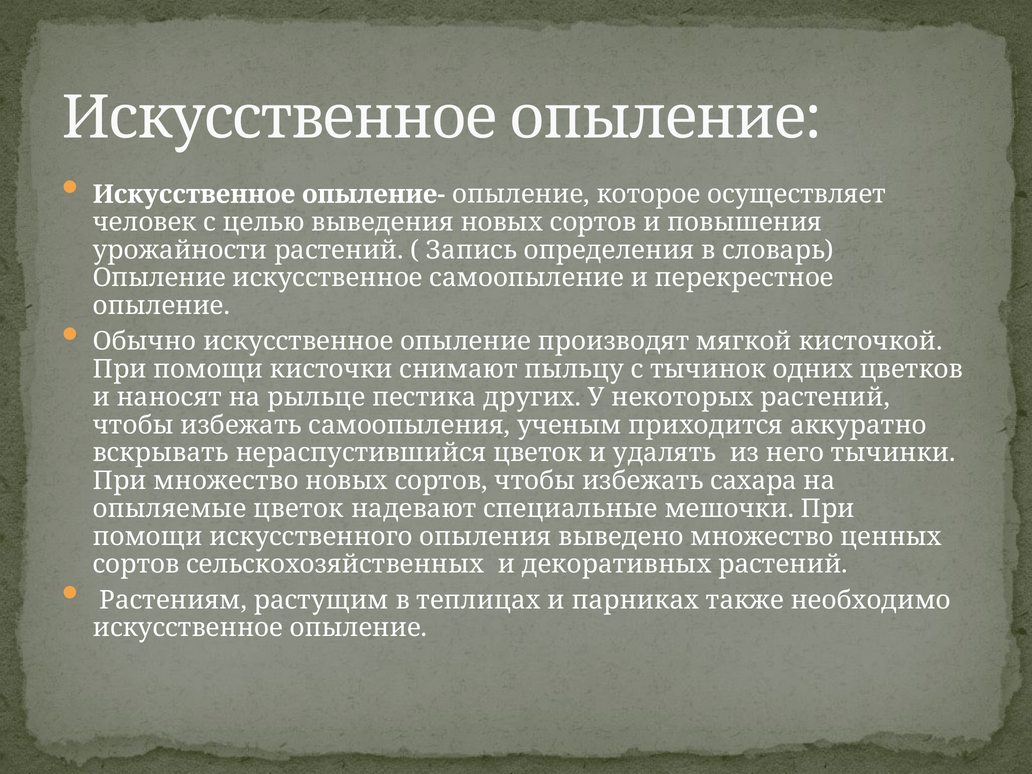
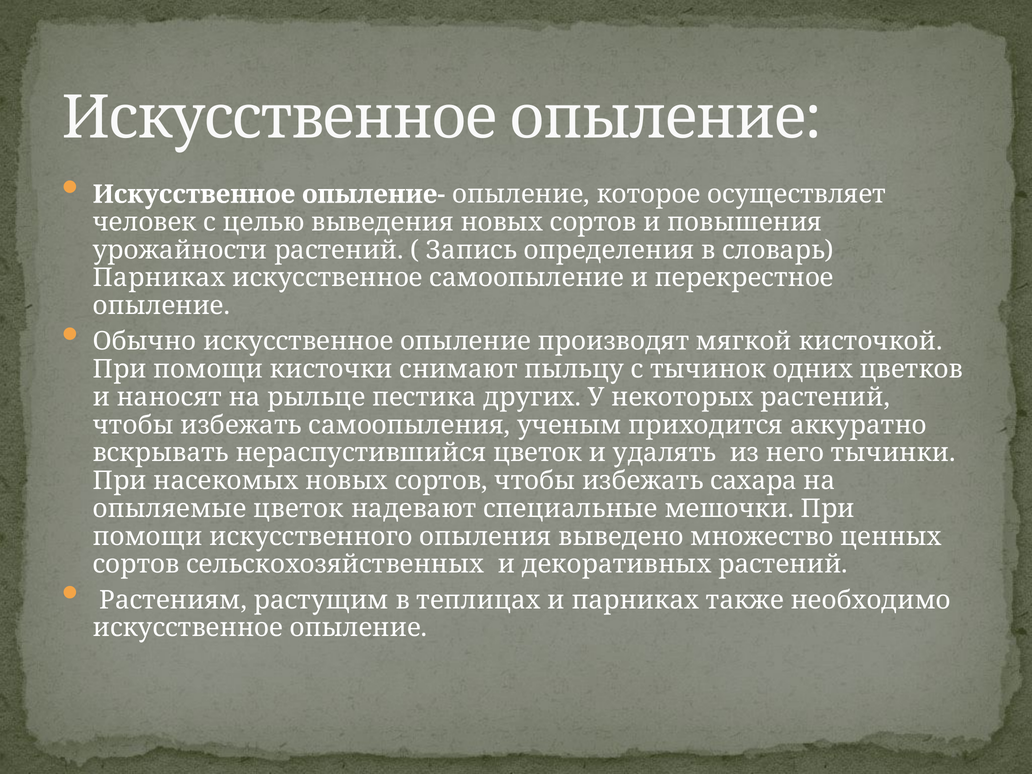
Опыление: Опыление -> Парниках (159, 278)
При множество: множество -> насекомых (226, 481)
